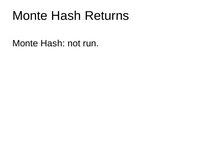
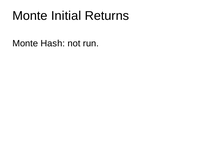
Hash: Hash -> Initial (66, 16)
